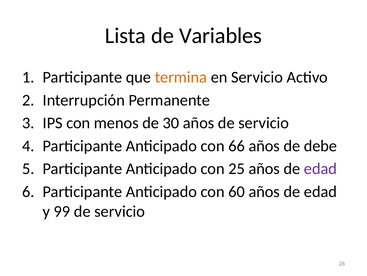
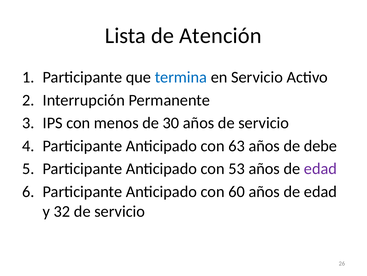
Variables: Variables -> Atención (220, 36)
termina colour: orange -> blue (181, 77)
66: 66 -> 63 (237, 146)
25: 25 -> 53 (237, 168)
99: 99 -> 32 (62, 211)
